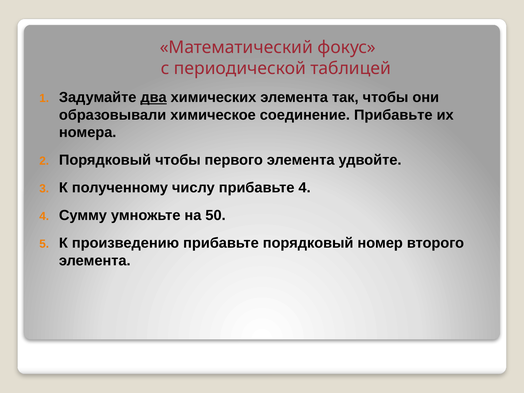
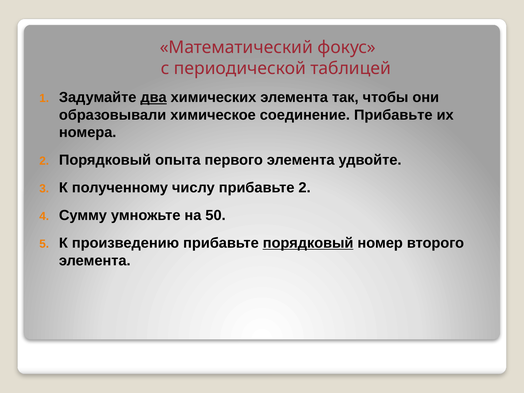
Порядковый чтобы: чтобы -> опыта (178, 160)
прибавьте 4: 4 -> 2 (305, 188)
порядковый underline: none -> present (308, 243)
